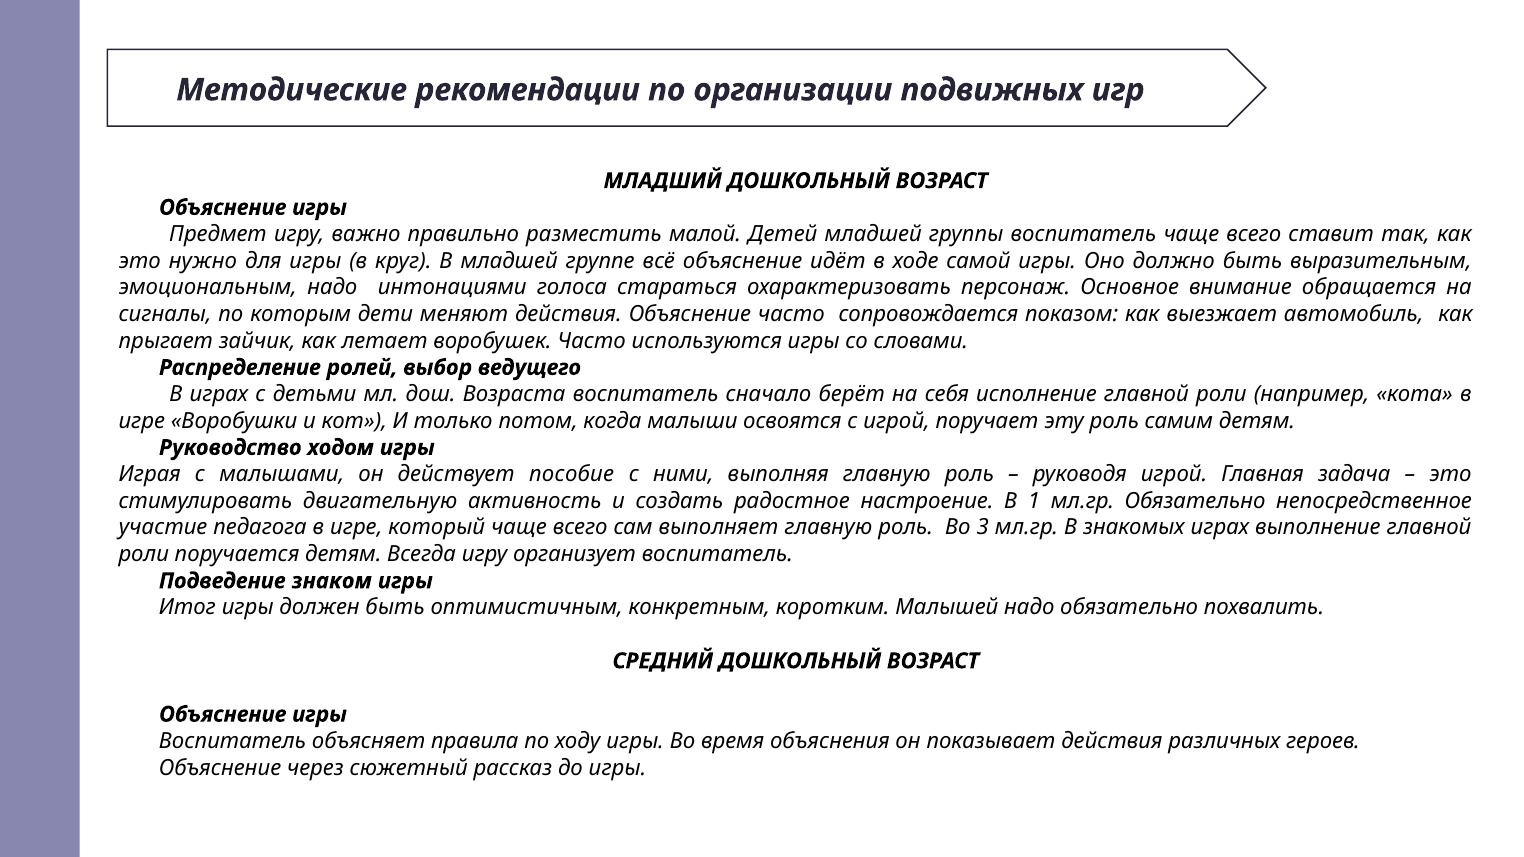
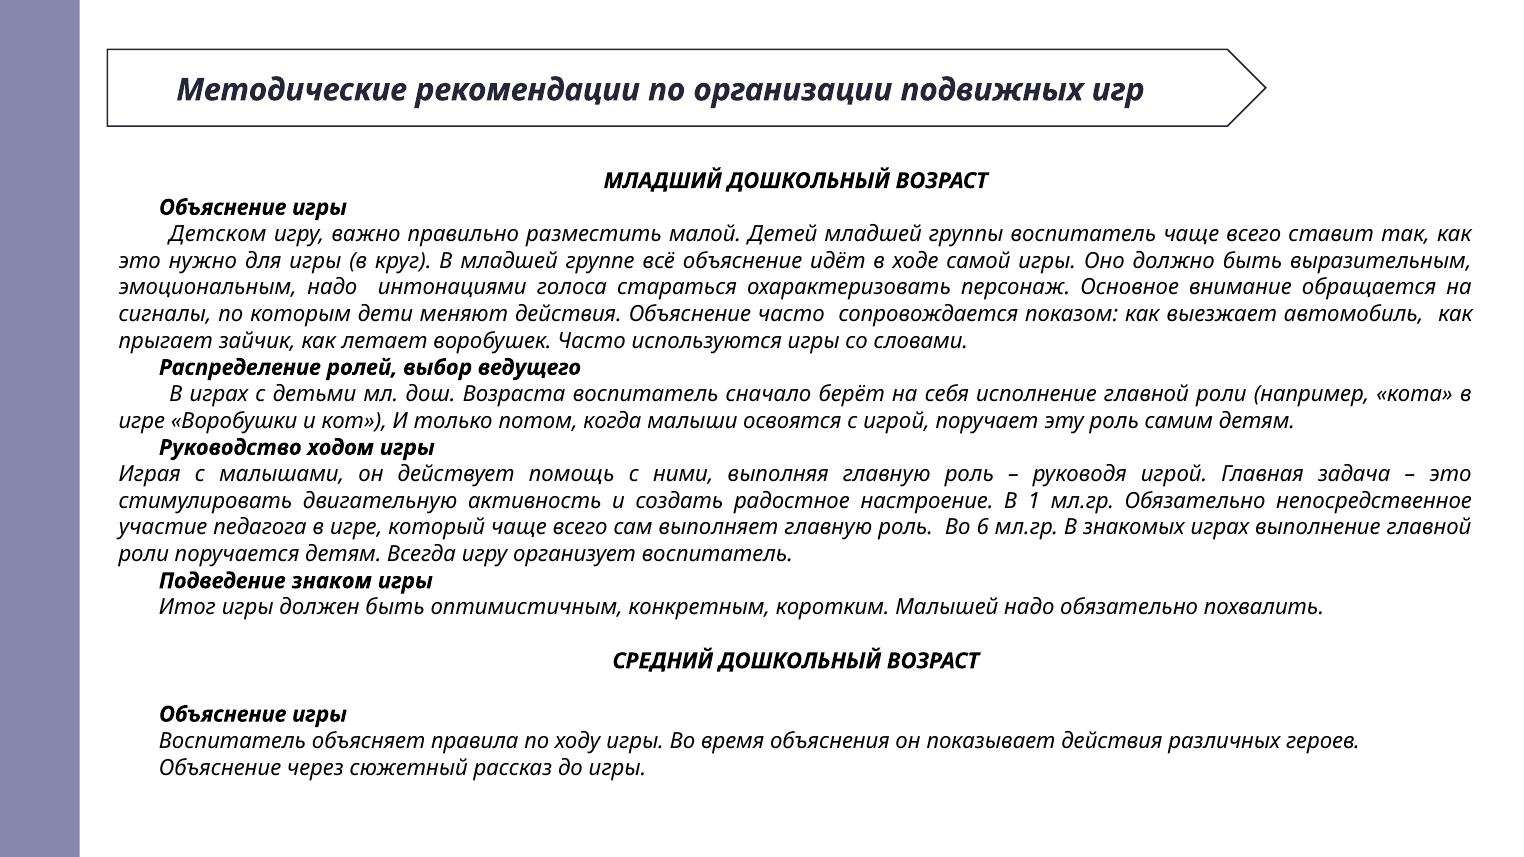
Предмет: Предмет -> Детском (218, 234)
пособие: пособие -> помощь (572, 474)
3: 3 -> 6 (983, 528)
